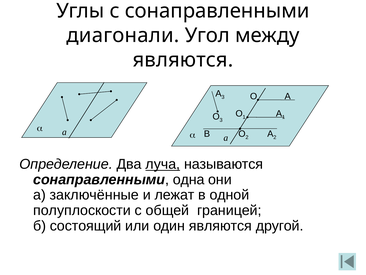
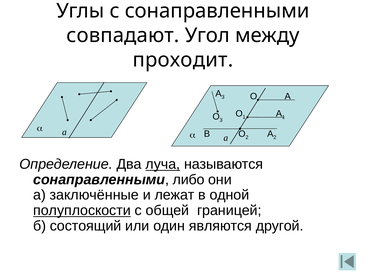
диагонали: диагонали -> совпадают (123, 35)
являются: являются -> проходит (183, 60)
одна: одна -> либо (189, 179)
полуплоскости underline: none -> present (82, 210)
